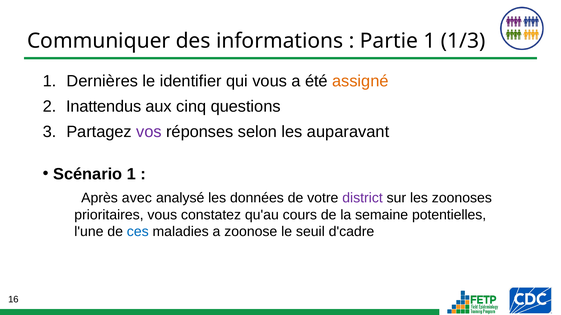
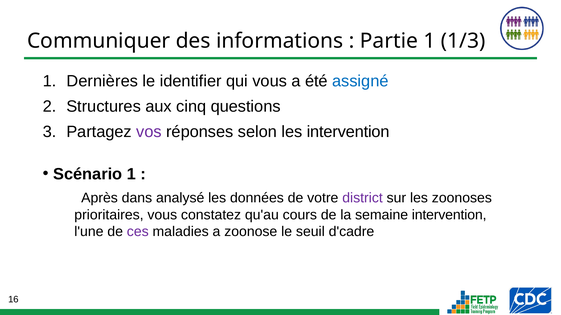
assigné colour: orange -> blue (360, 81)
Inattendus: Inattendus -> Structures (104, 107)
les auparavant: auparavant -> intervention (348, 132)
avec: avec -> dans (137, 198)
semaine potentielles: potentielles -> intervention (449, 215)
ces colour: blue -> purple (138, 232)
